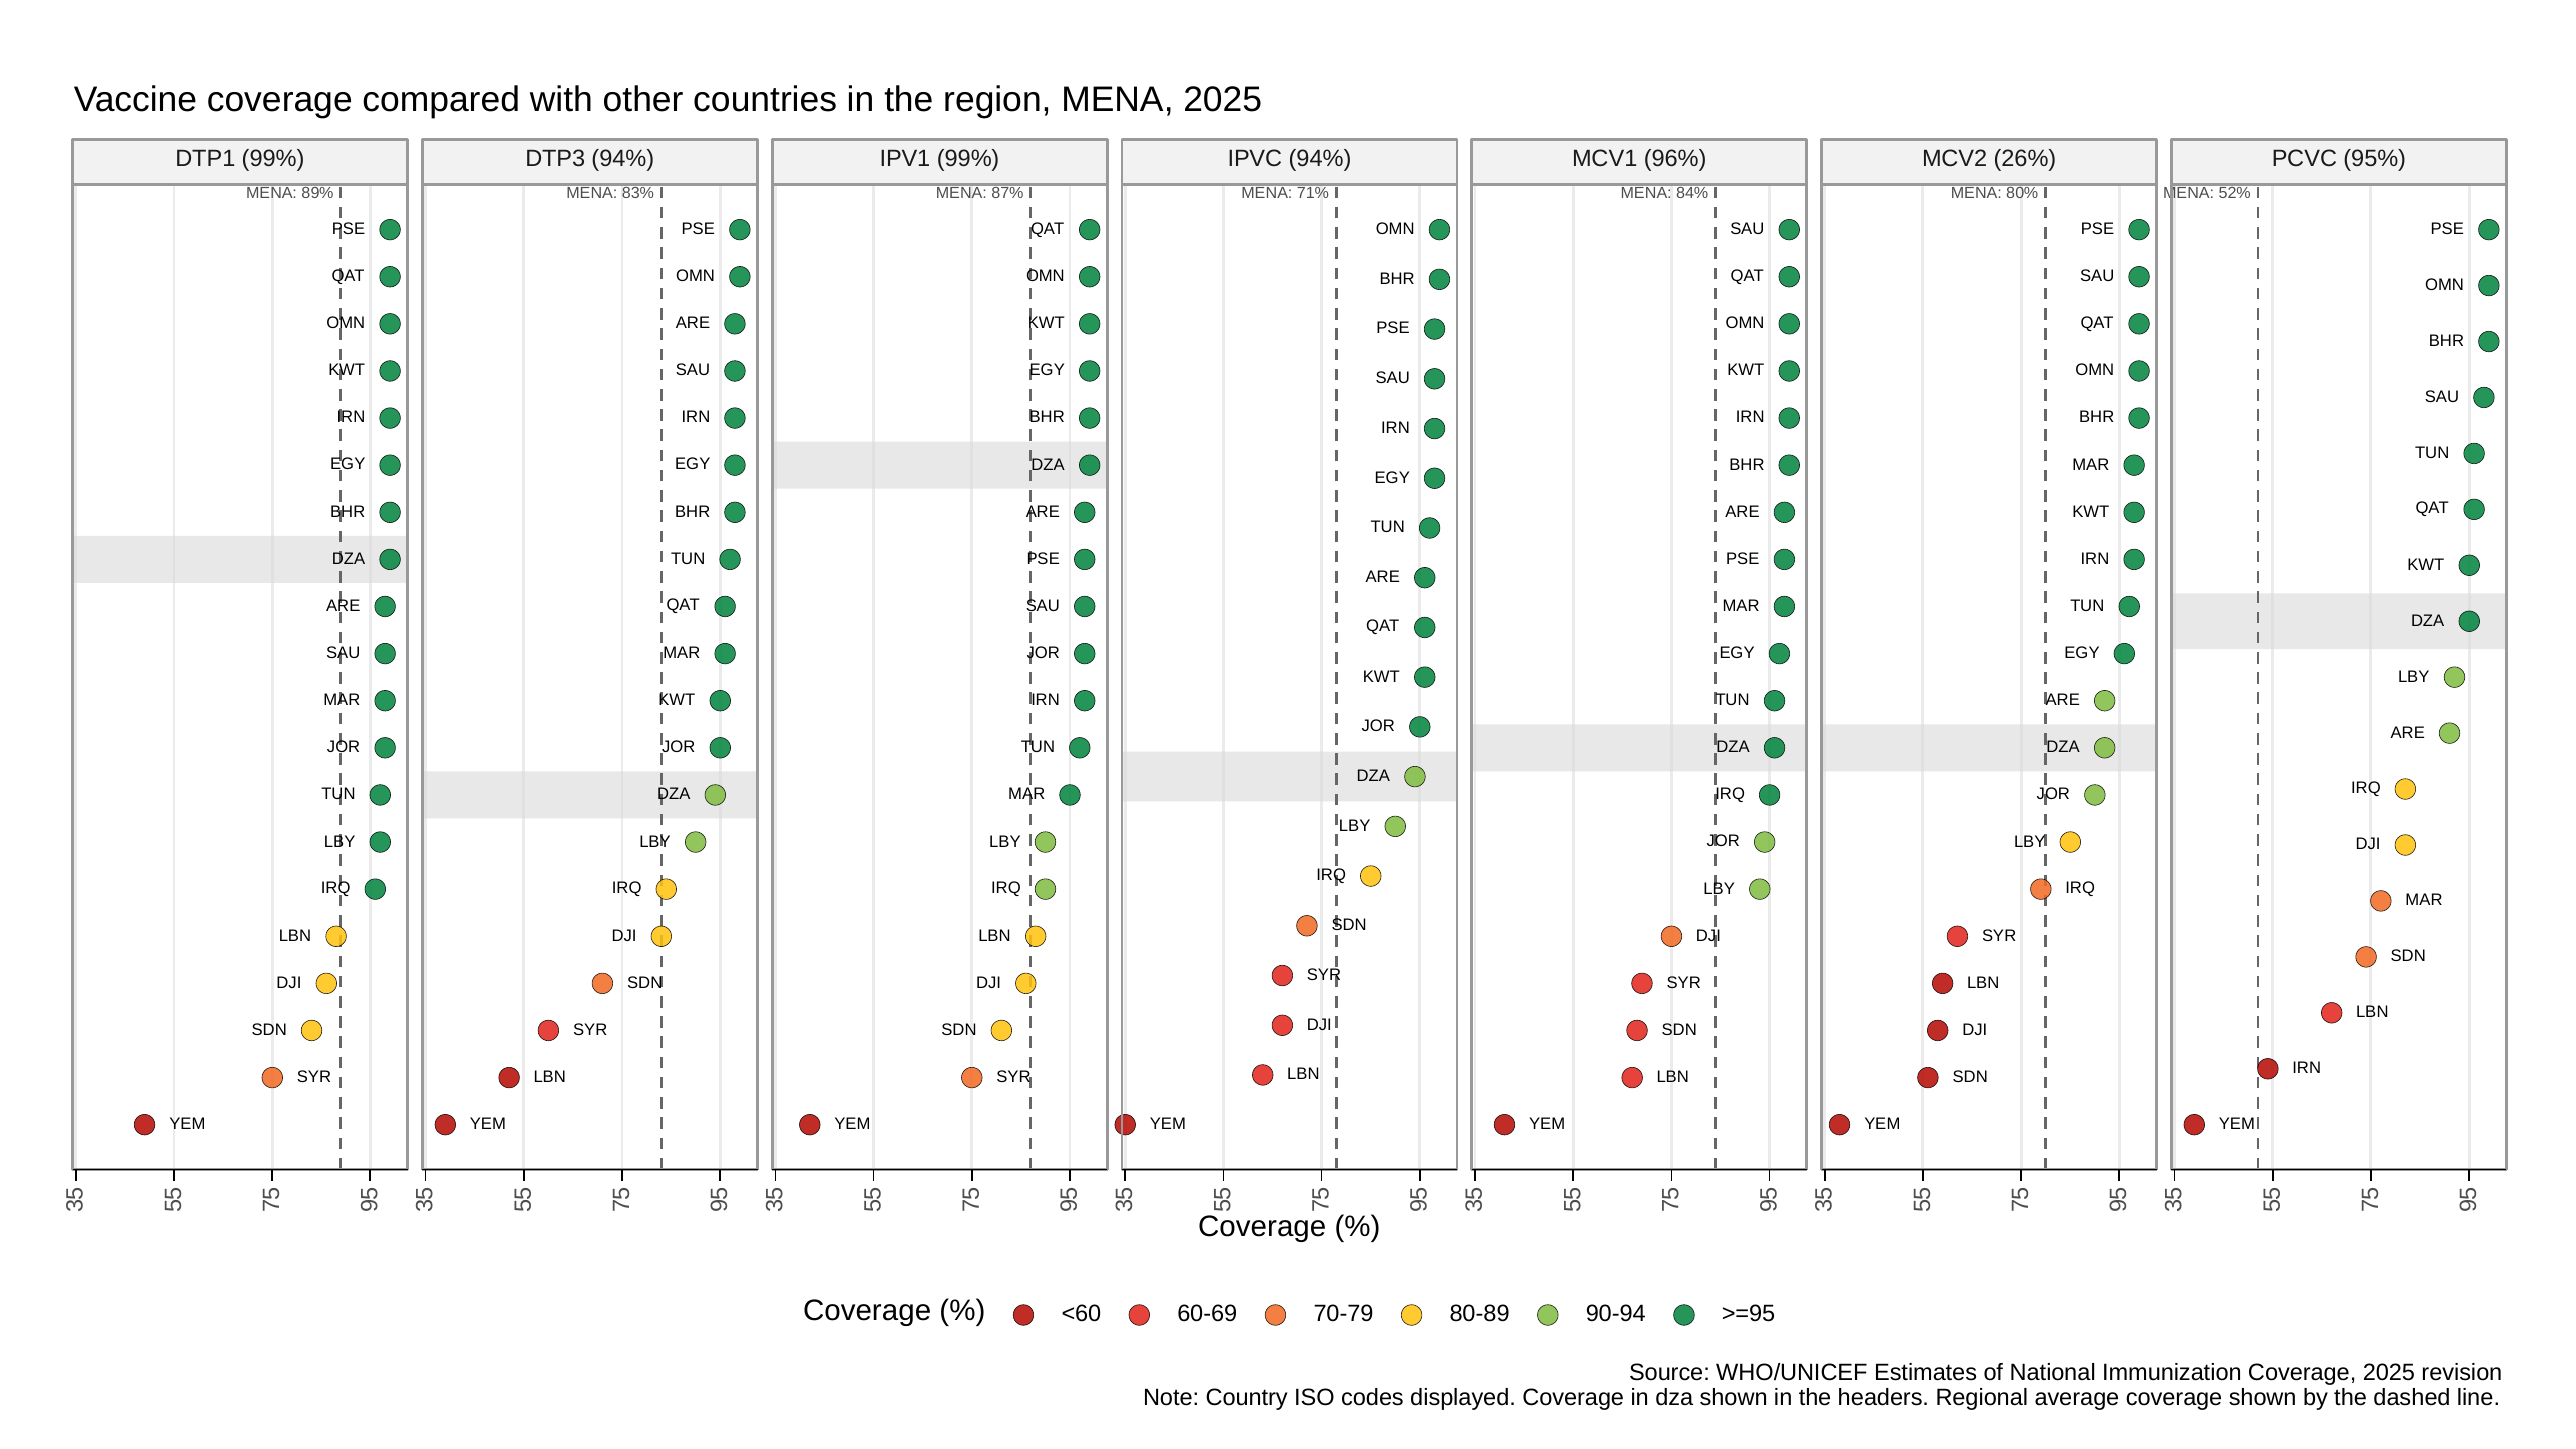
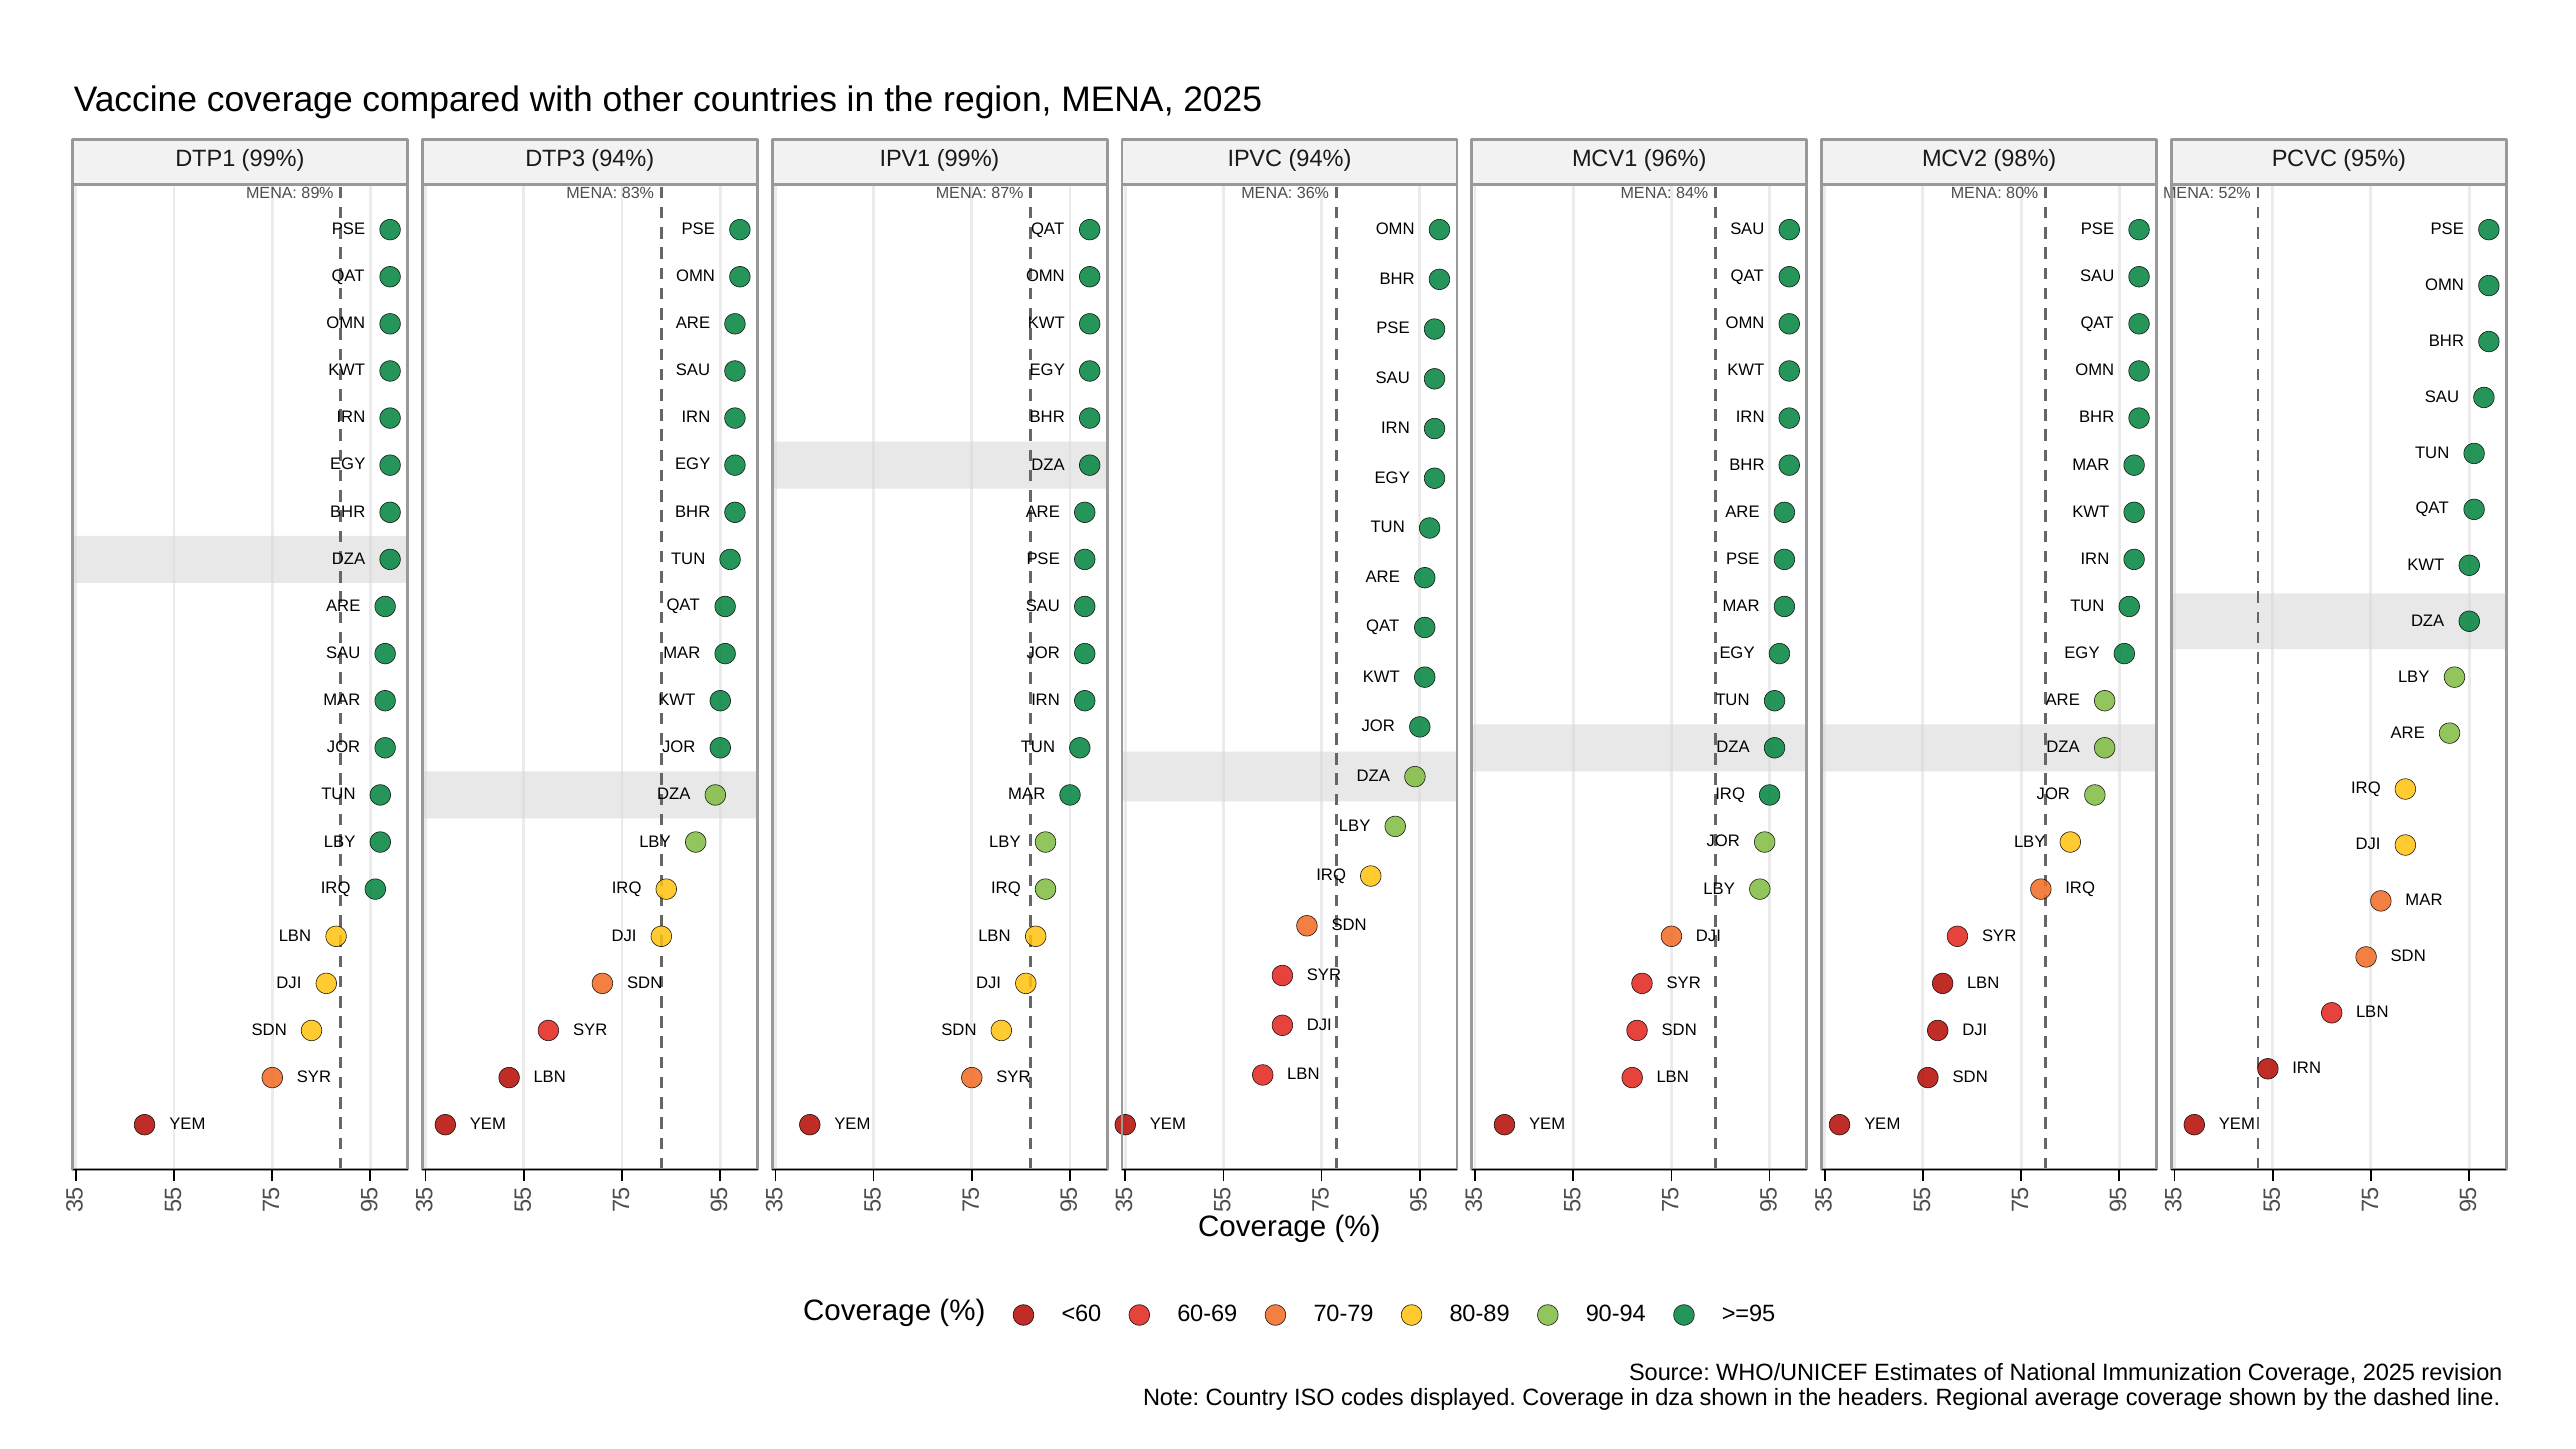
26%: 26% -> 98% (2025, 159)
71%: 71% -> 36% (1313, 193)
